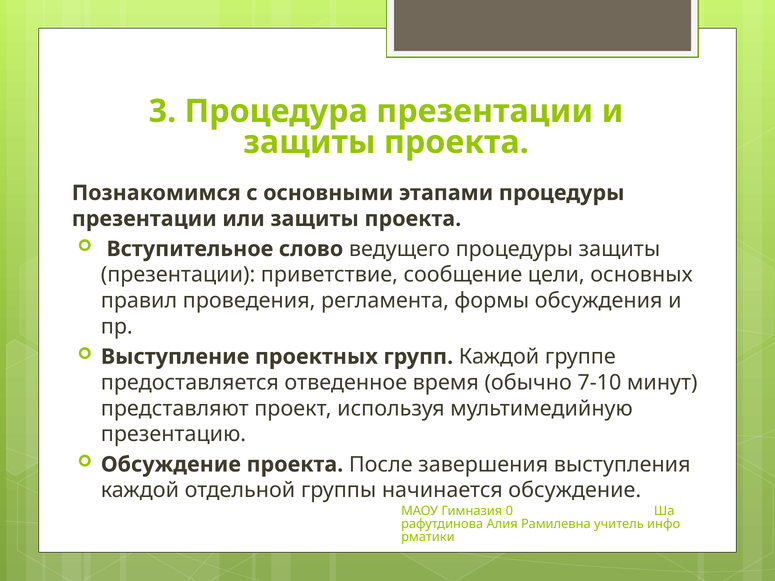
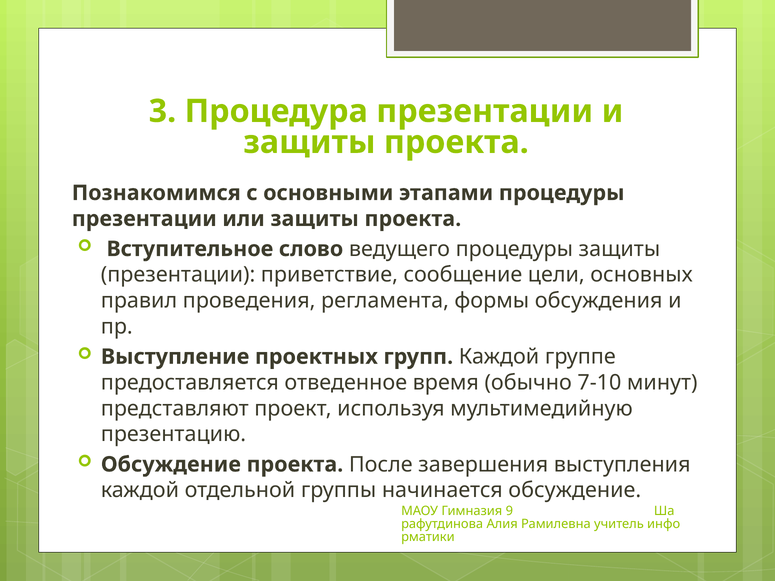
0: 0 -> 9 (509, 511)
